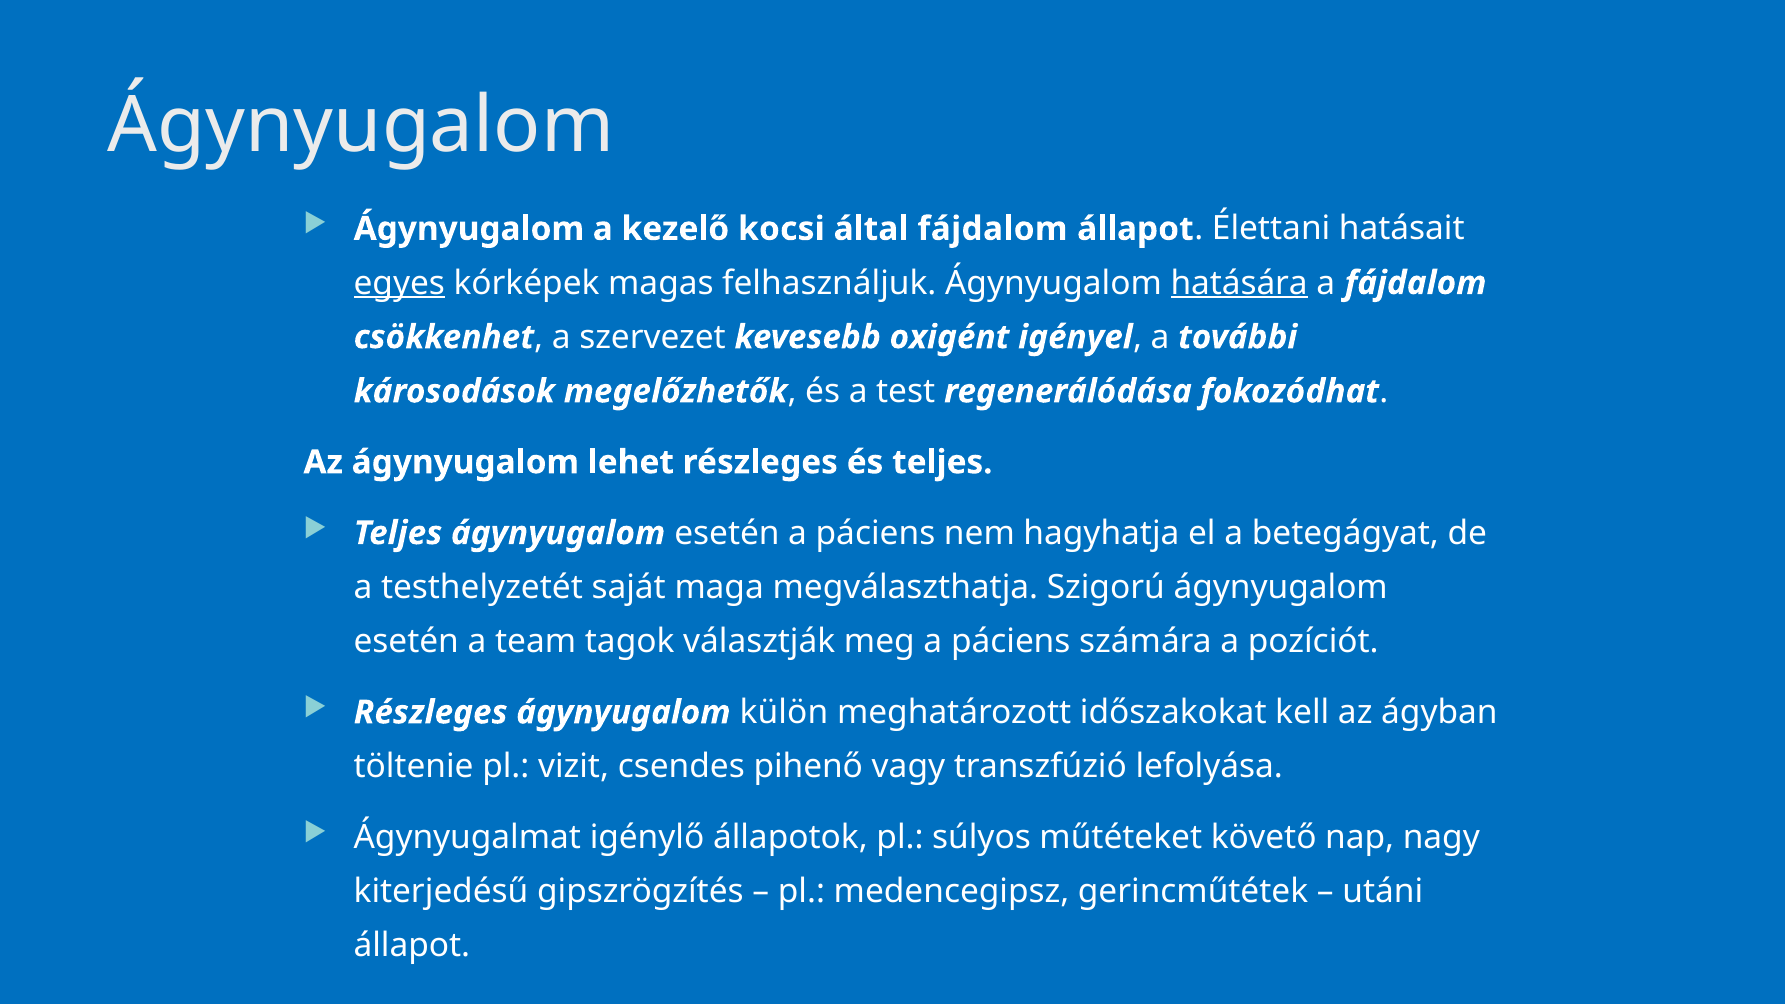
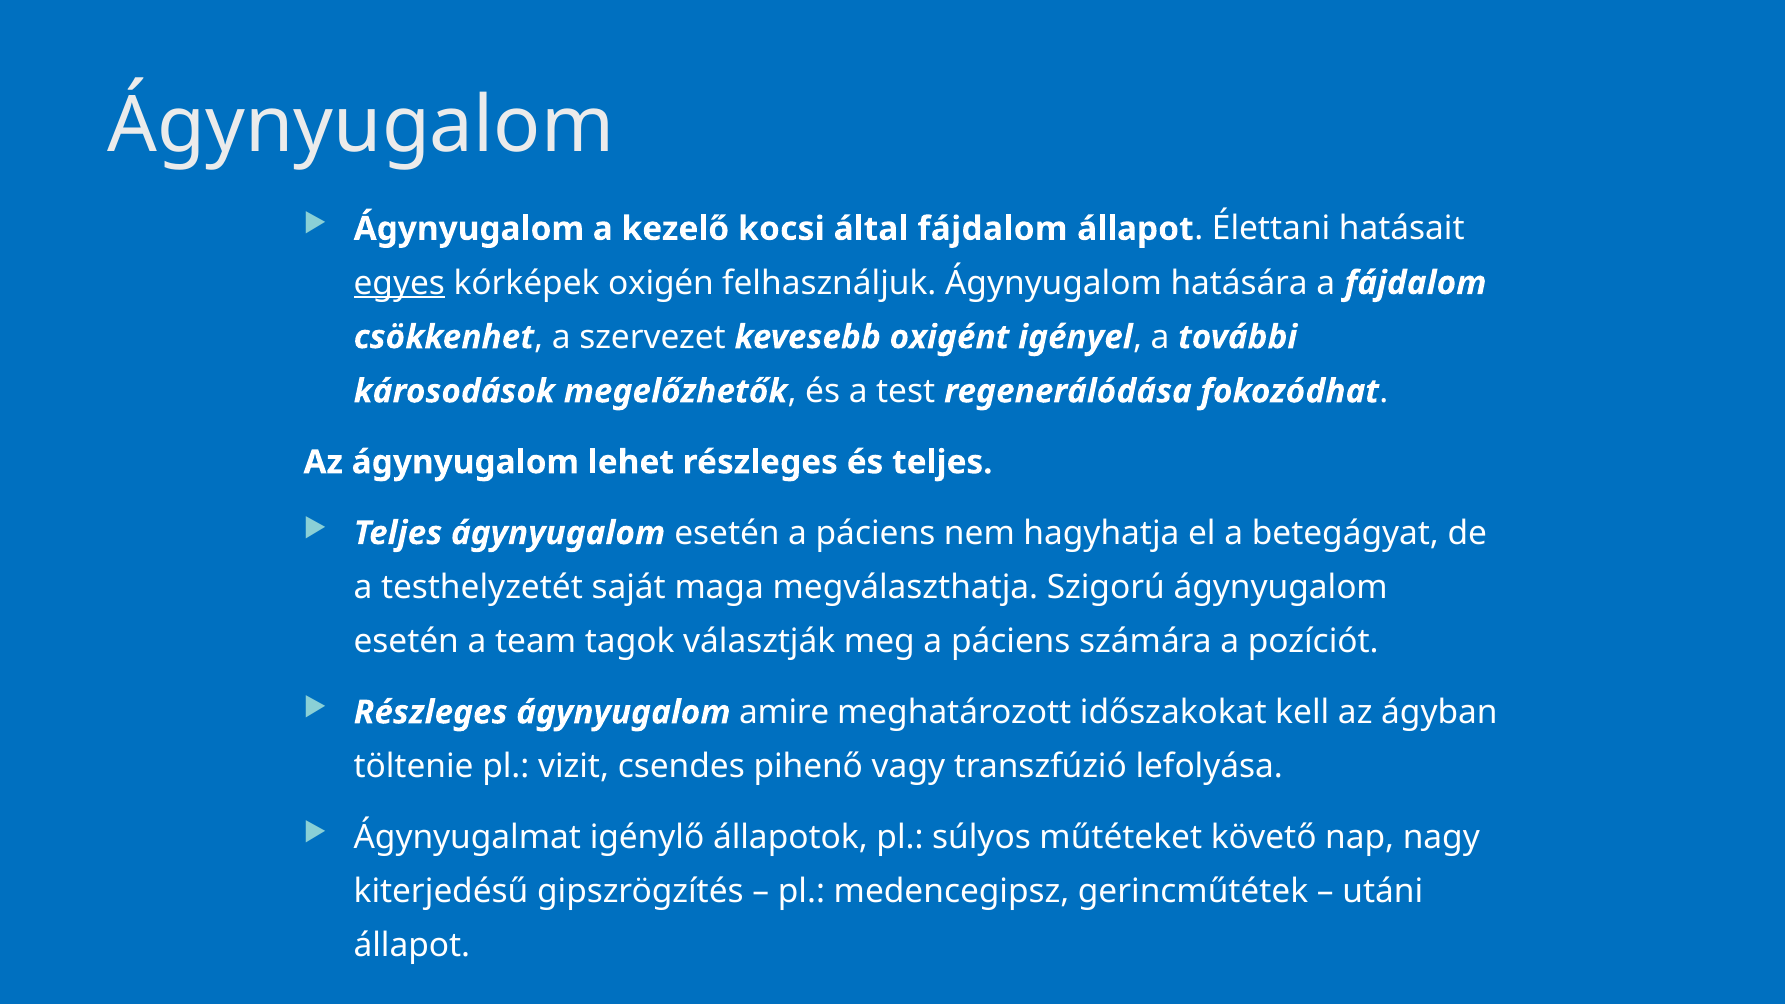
magas: magas -> oxigén (661, 283)
hatására underline: present -> none (1239, 283)
külön: külön -> amire (784, 712)
